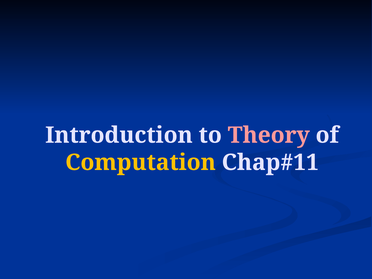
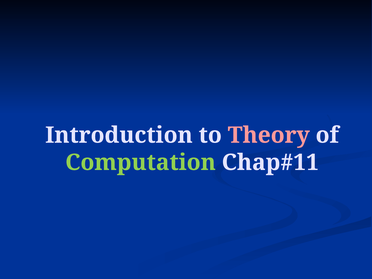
Computation colour: yellow -> light green (141, 162)
